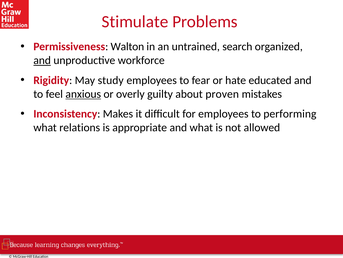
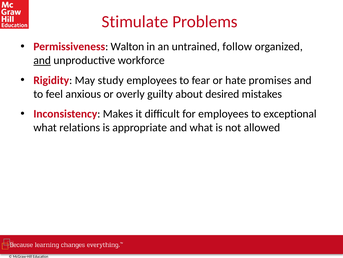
search: search -> follow (237, 47)
educated: educated -> promises (270, 80)
anxious underline: present -> none (83, 94)
proven: proven -> desired (222, 94)
performing: performing -> exceptional (290, 114)
